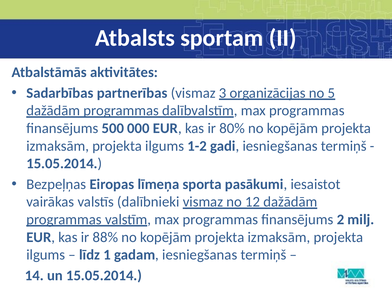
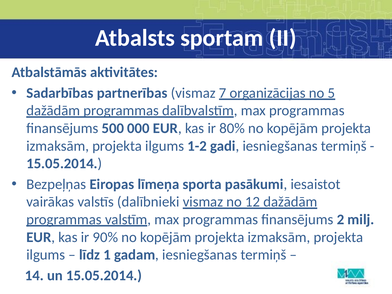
3: 3 -> 7 (223, 93)
88%: 88% -> 90% (105, 237)
